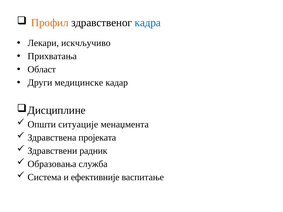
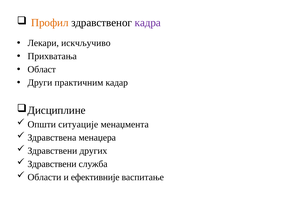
кадра colour: blue -> purple (148, 23)
медицинске: медицинске -> практичним (79, 83)
пројеката: пројеката -> менаџера (97, 138)
радник: радник -> других (93, 151)
Образовања: Образовања -> Здравствени (52, 164)
Система: Система -> Области (44, 177)
